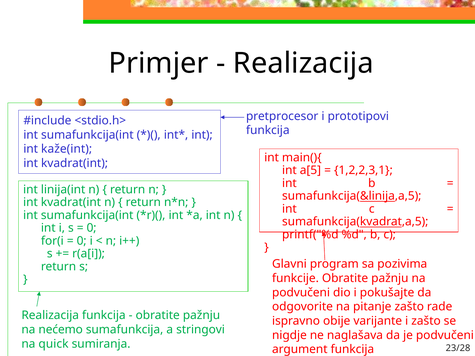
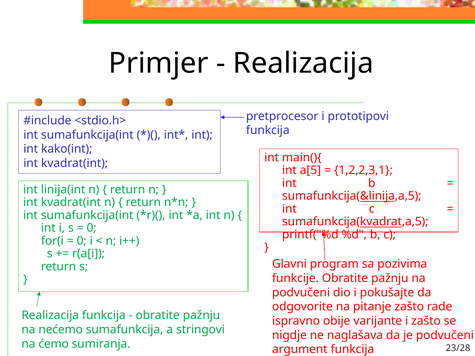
kaže(int: kaže(int -> kako(int (67, 149)
quick: quick -> ćemo (54, 344)
